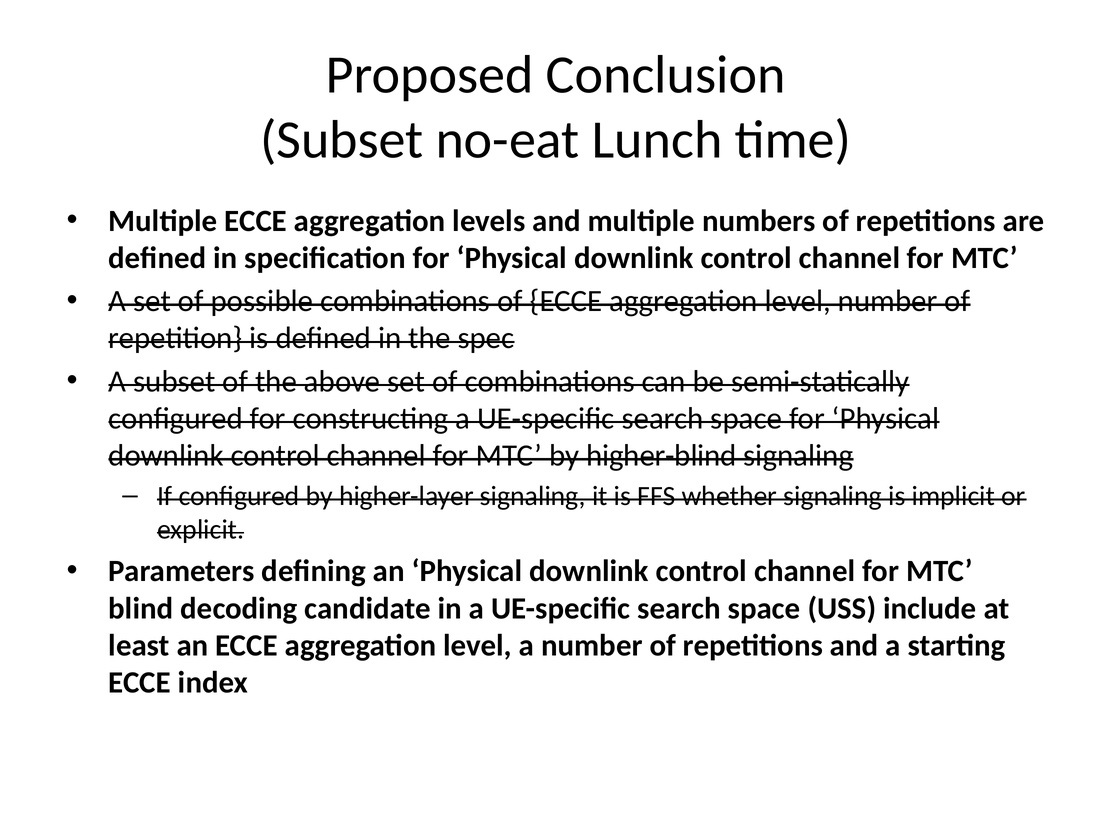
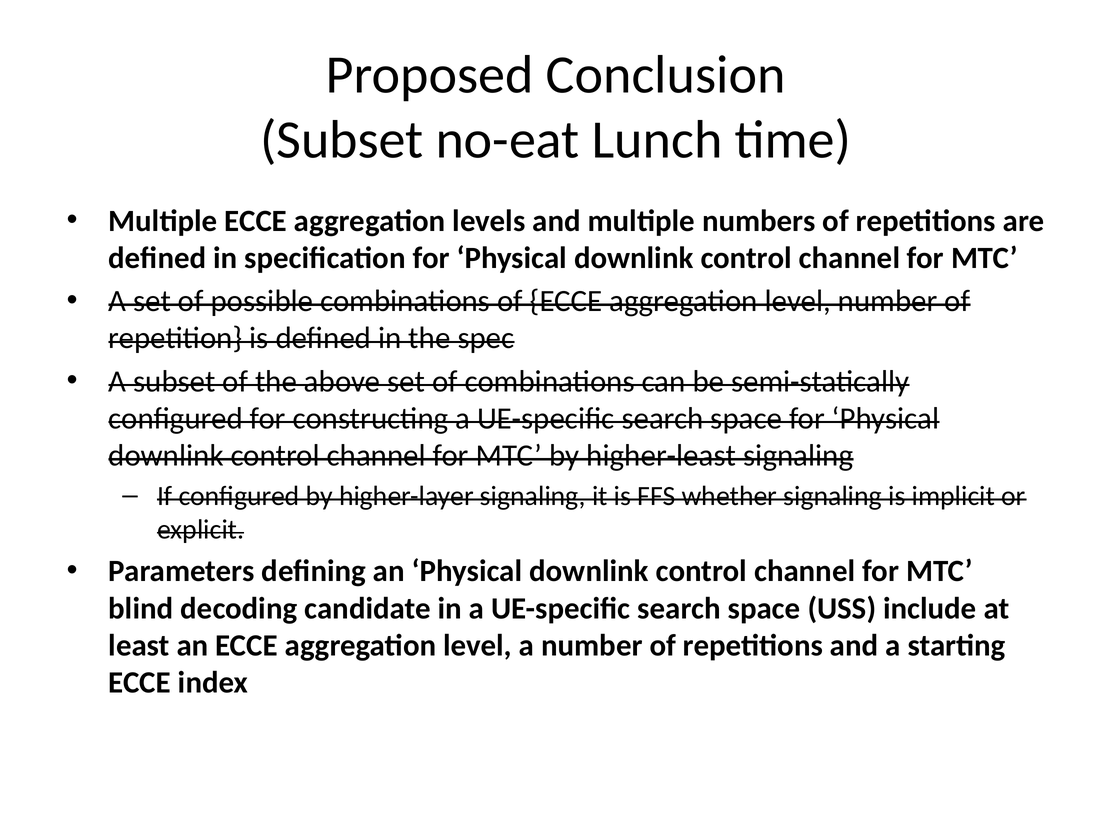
higher-blind: higher-blind -> higher-least (661, 456)
